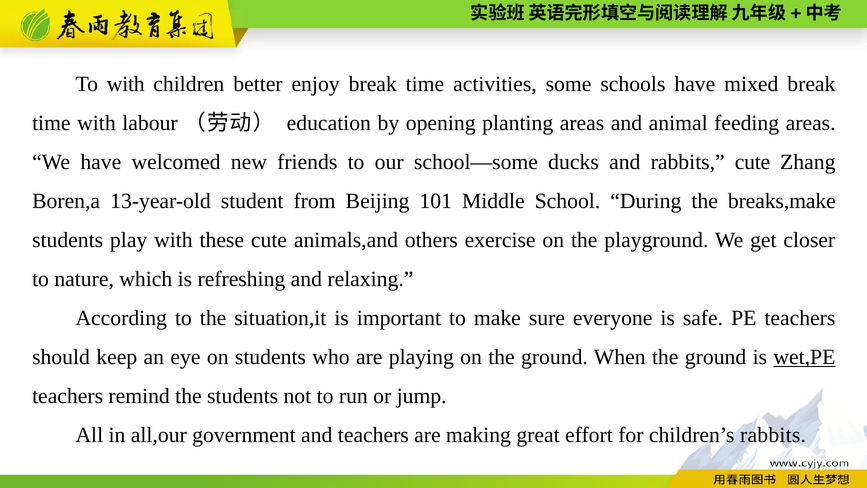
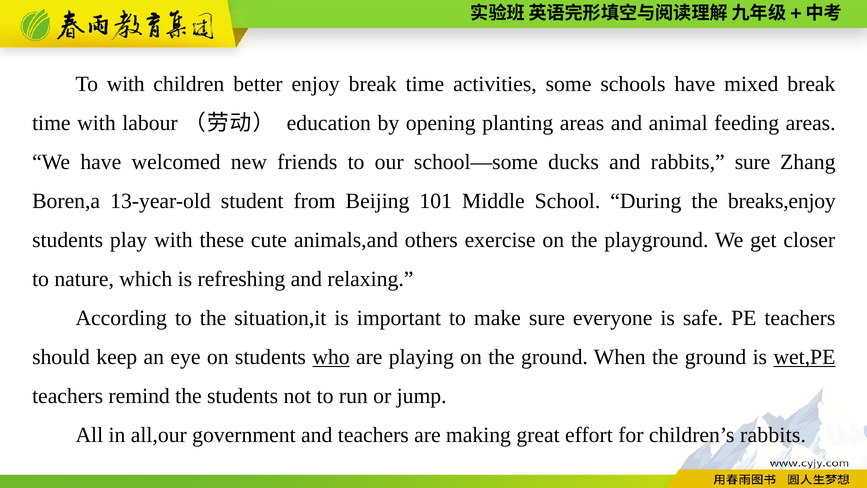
rabbits cute: cute -> sure (753, 162)
breaks,make: breaks,make -> breaks,enjoy (782, 201)
who underline: none -> present (331, 357)
